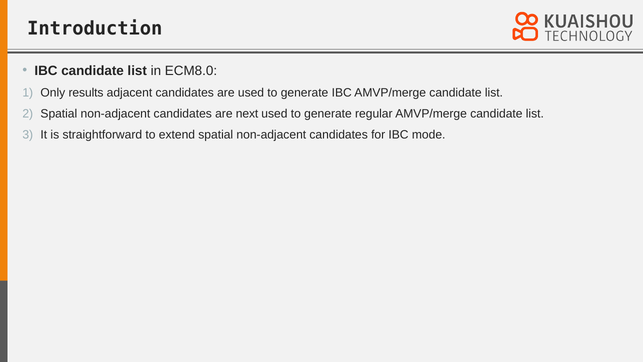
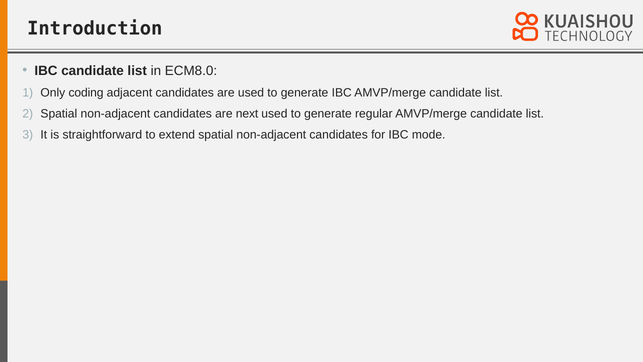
results: results -> coding (86, 93)
